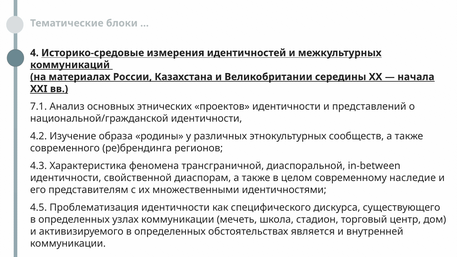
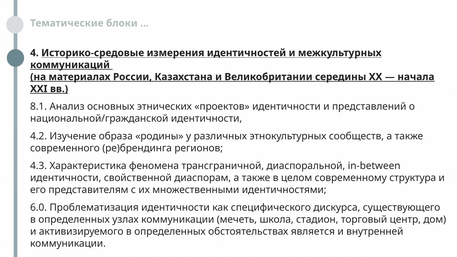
7.1: 7.1 -> 8.1 (39, 107)
наследие: наследие -> структура (413, 178)
4.5: 4.5 -> 6.0 (39, 208)
